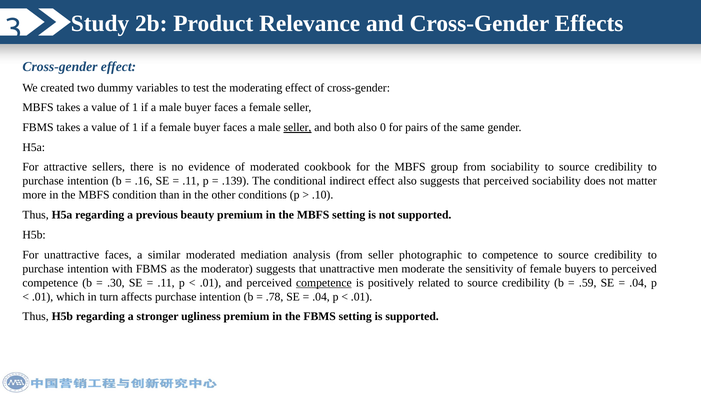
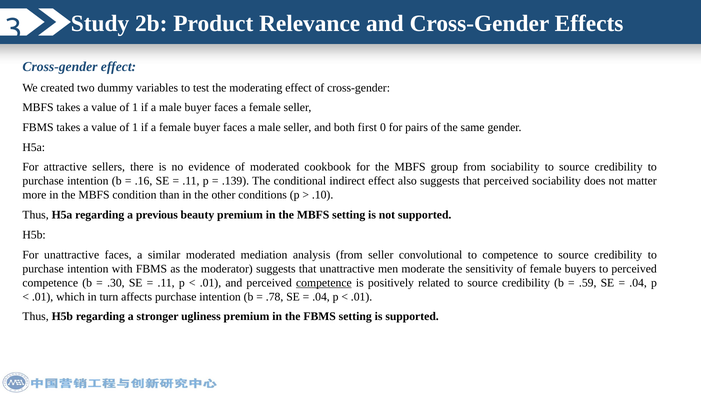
seller underline: present -> none (298, 128)
both also: also -> first (367, 128)
photographic: photographic -> convolutional (431, 255)
